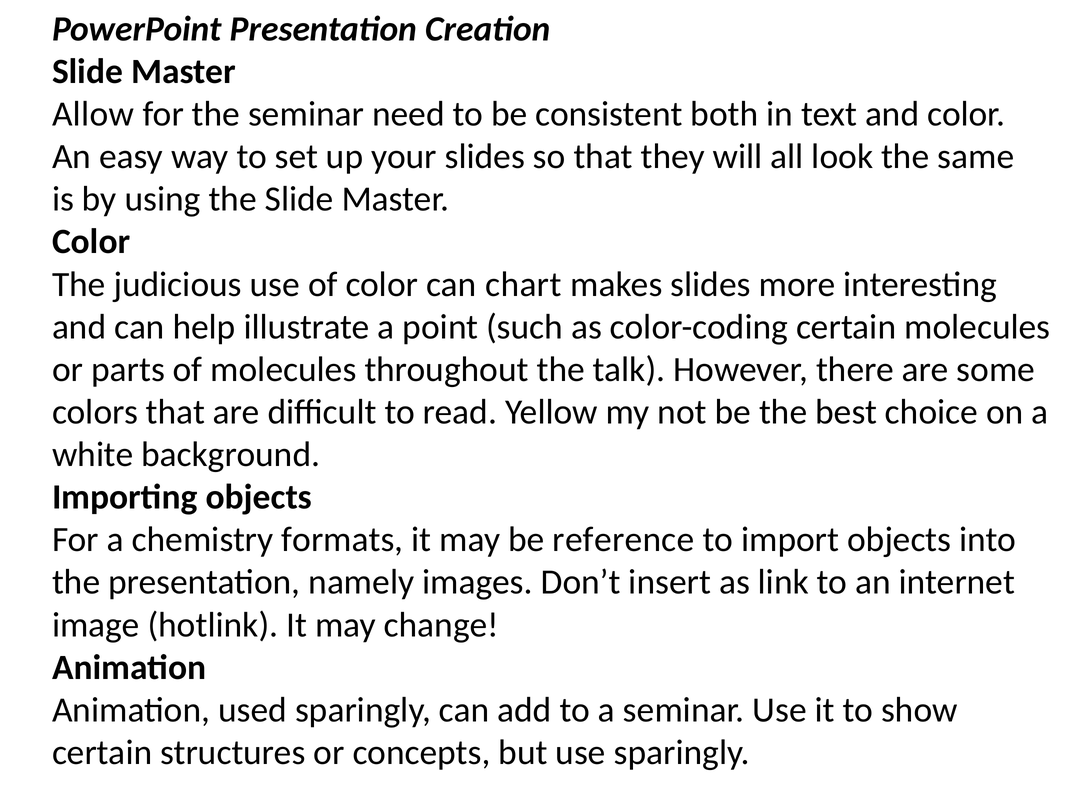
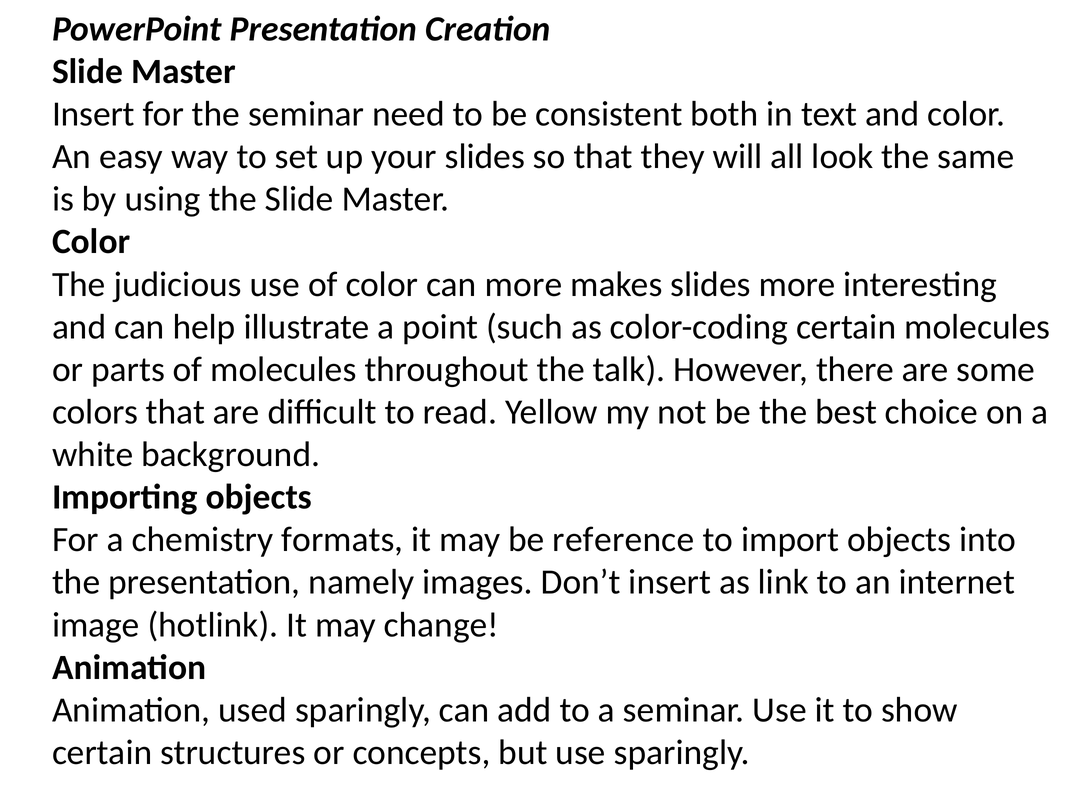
Allow: Allow -> Insert (93, 114)
can chart: chart -> more (523, 285)
